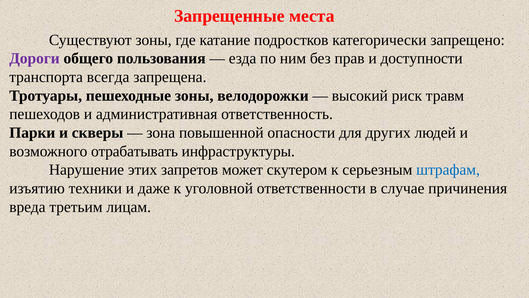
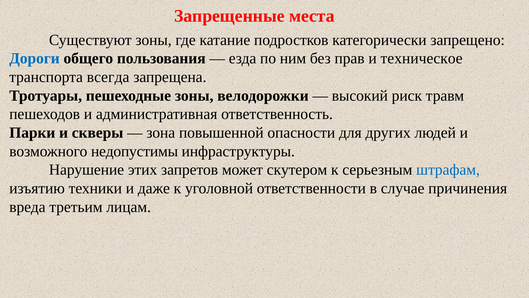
Дороги colour: purple -> blue (35, 58)
доступности: доступности -> техническое (422, 58)
отрабатывать: отрабатывать -> недопустимы (135, 151)
